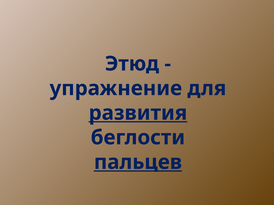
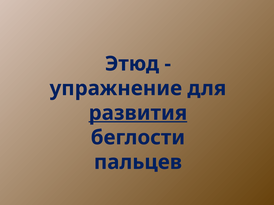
пальцев underline: present -> none (138, 163)
